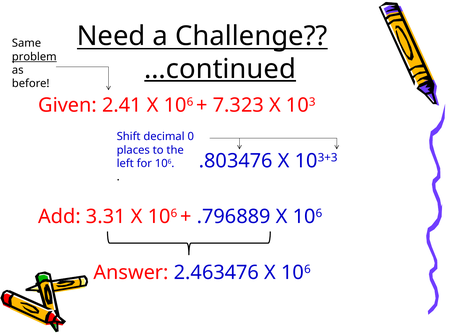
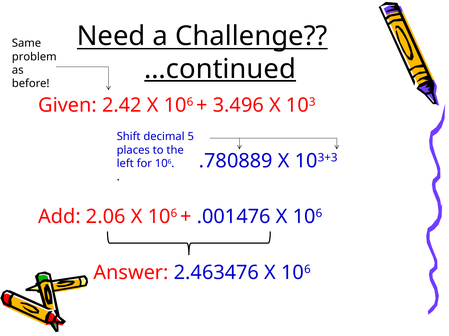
problem underline: present -> none (34, 57)
2.41: 2.41 -> 2.42 (122, 105)
7.323: 7.323 -> 3.496 (238, 105)
0: 0 -> 5 (191, 137)
.803476: .803476 -> .780889 (236, 161)
3.31: 3.31 -> 2.06 (106, 217)
.796889: .796889 -> .001476 (234, 217)
